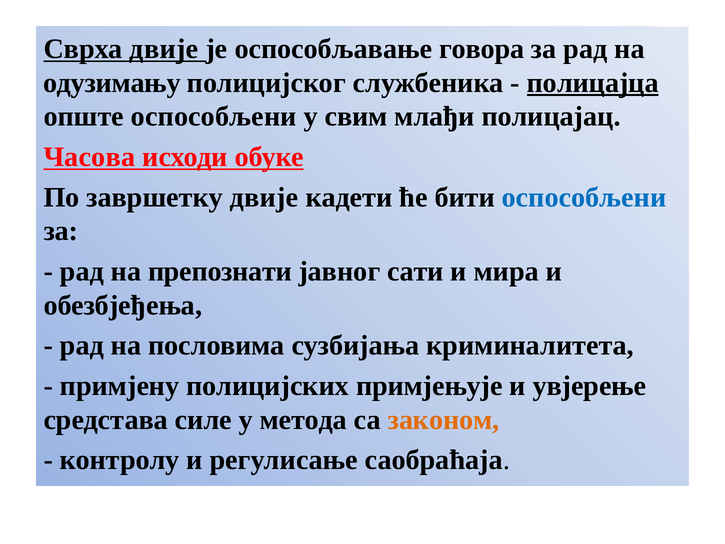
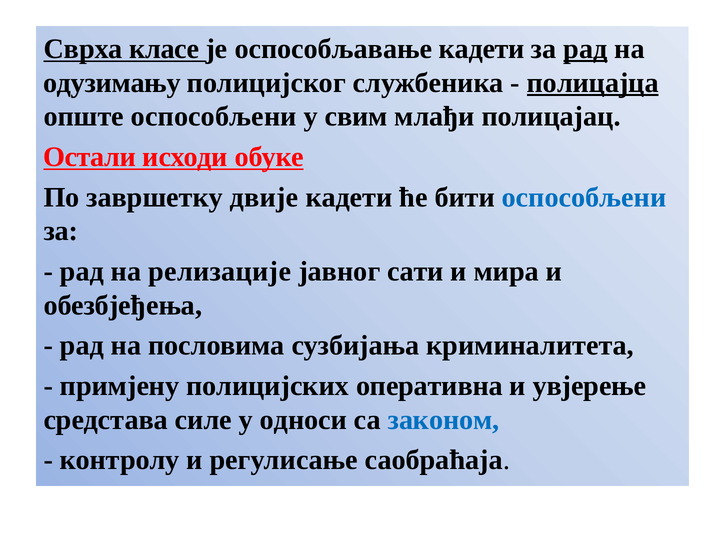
Сврха двије: двије -> класе (164, 49)
оспособљавање говора: говора -> кадети (482, 49)
рад underline: none -> present (585, 49)
Часова: Часова -> Остали (90, 157)
препознати: препознати -> релизације (220, 271)
примјењује: примјењује -> оперативна (429, 386)
метода: метода -> односи (303, 420)
законом colour: orange -> blue (444, 420)
